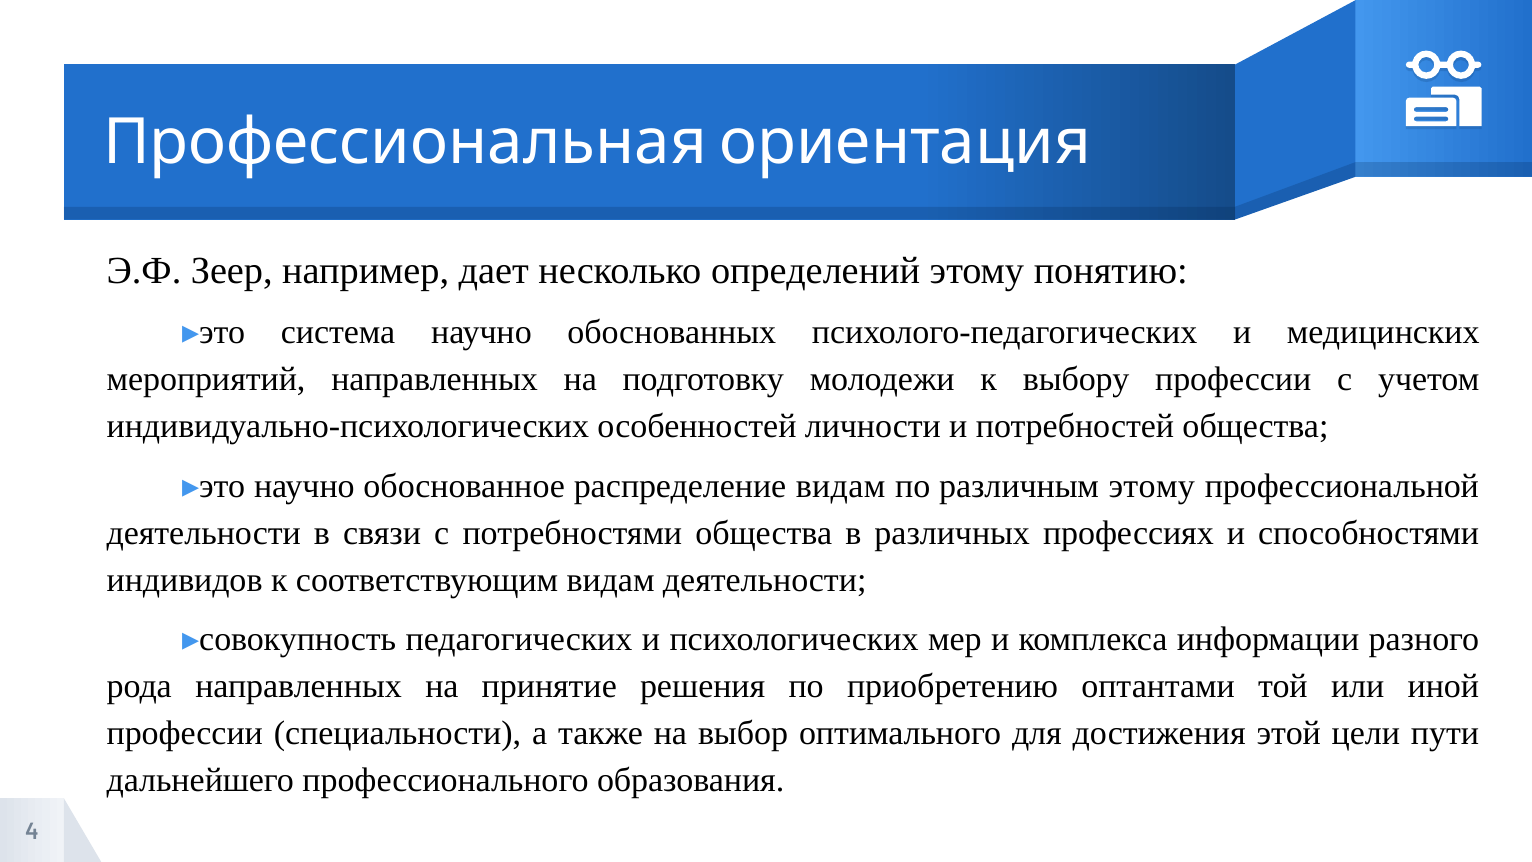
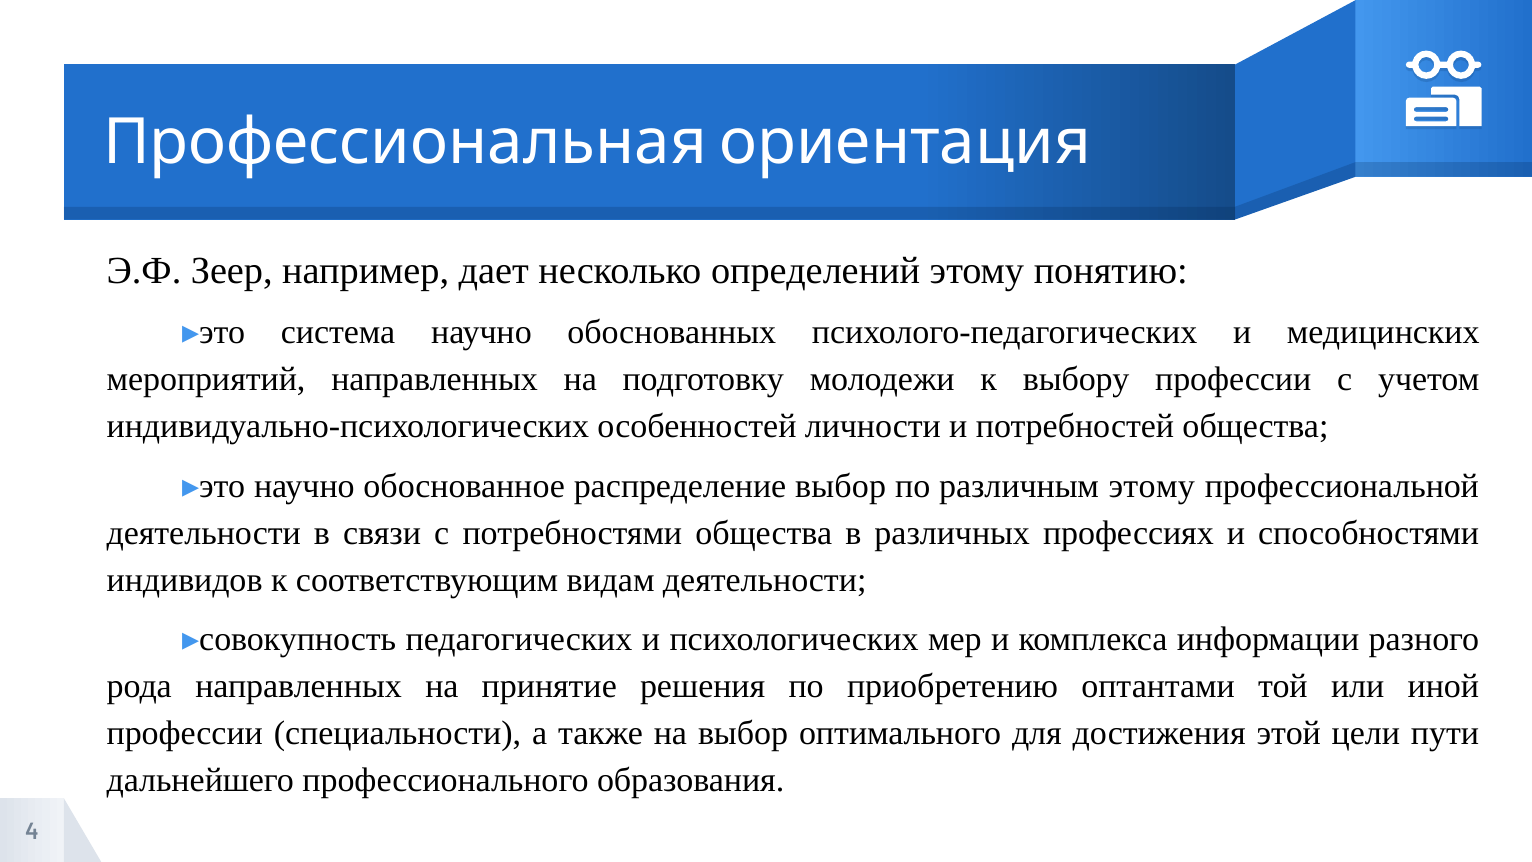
распределение видам: видам -> выбор (841, 486)
